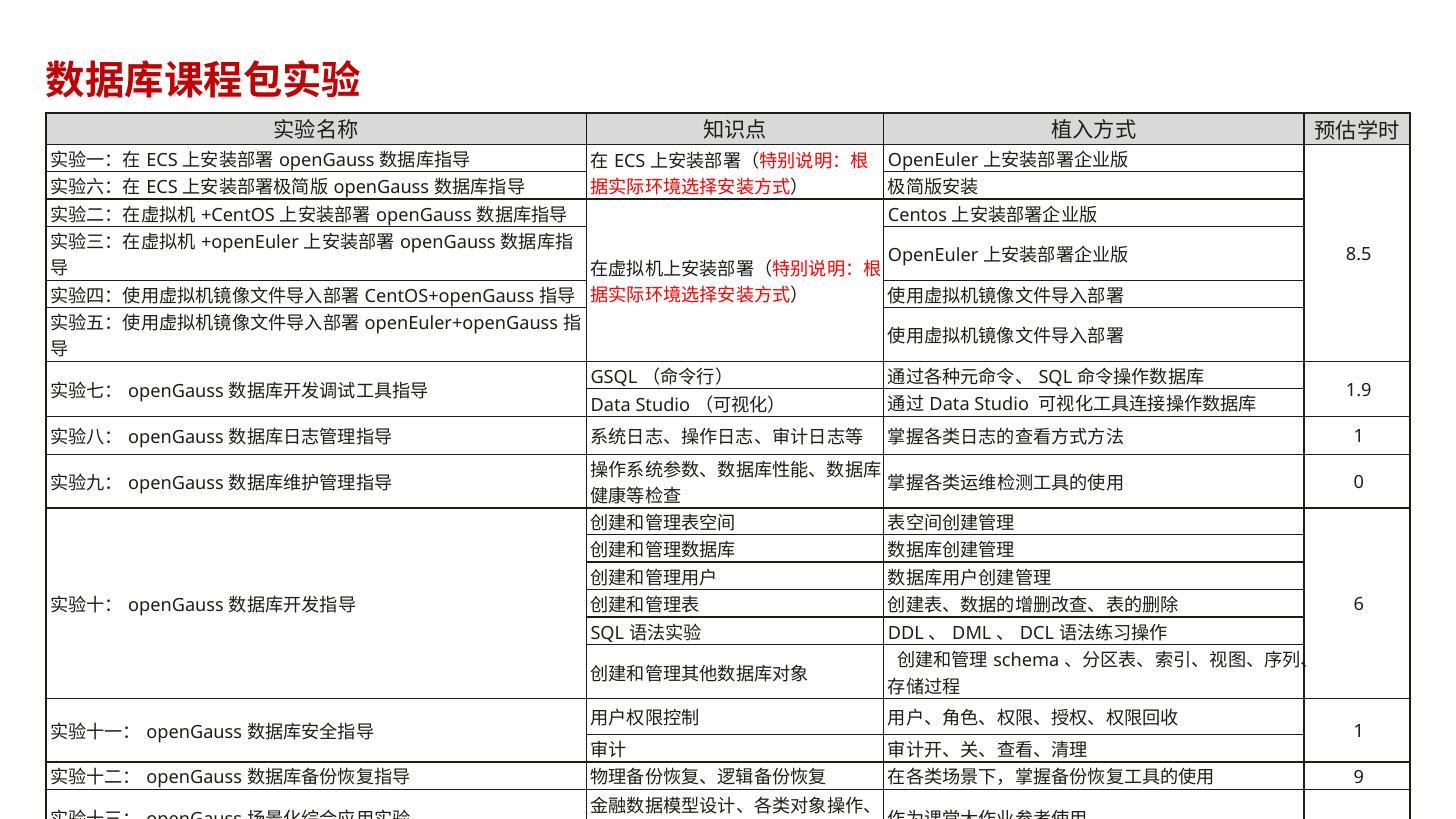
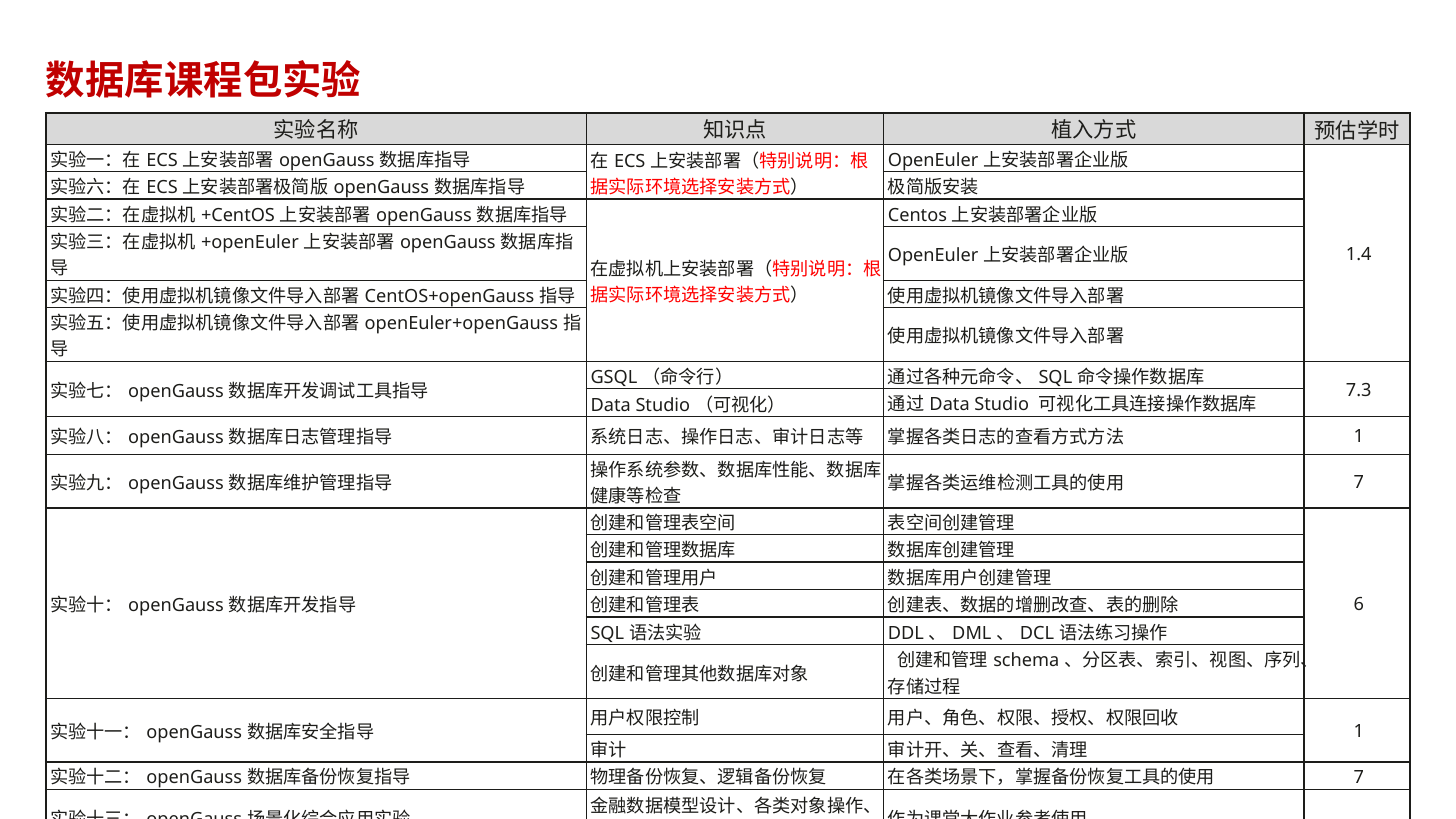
8.5: 8.5 -> 1.4 (1359, 254)
1.9: 1.9 -> 7.3 (1359, 390)
0: 0 -> 7 (1359, 482)
9: 9 -> 7 (1359, 777)
